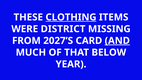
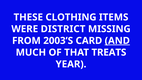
CLOTHING underline: present -> none (71, 17)
2027’S: 2027’S -> 2003’S (58, 41)
BELOW: BELOW -> TREATS (109, 52)
